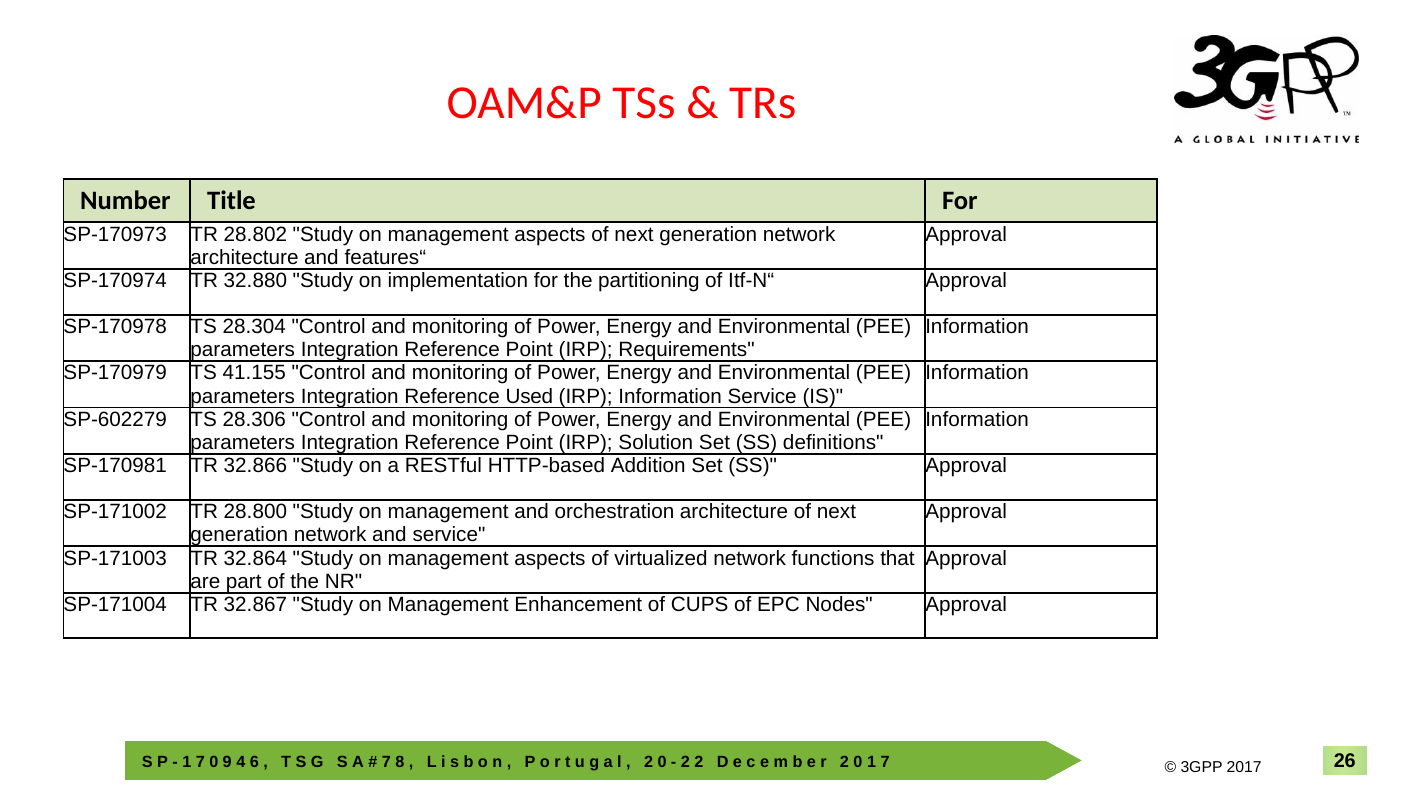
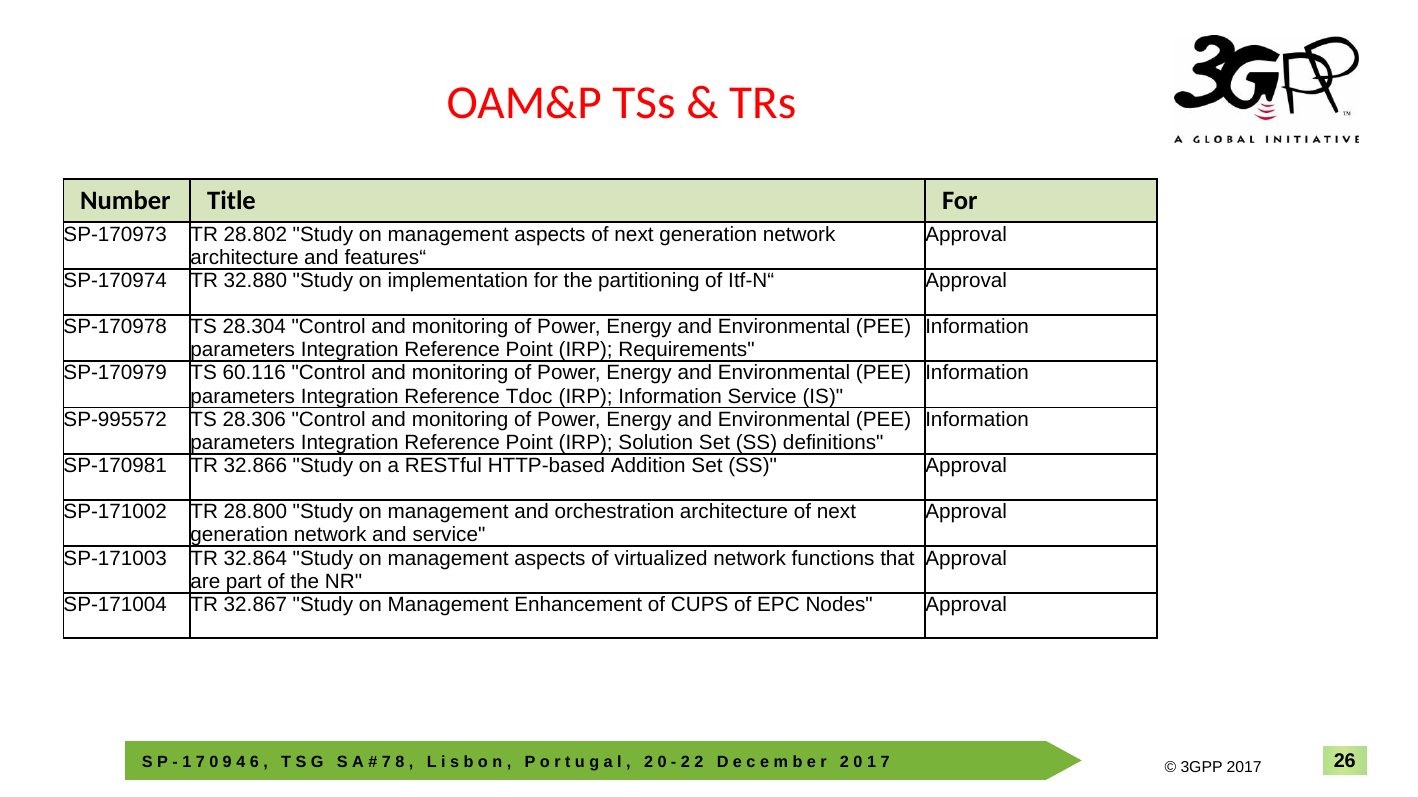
41.155: 41.155 -> 60.116 (254, 373)
Used: Used -> Tdoc (529, 397)
SP-602279: SP-602279 -> SP-995572 (115, 420)
